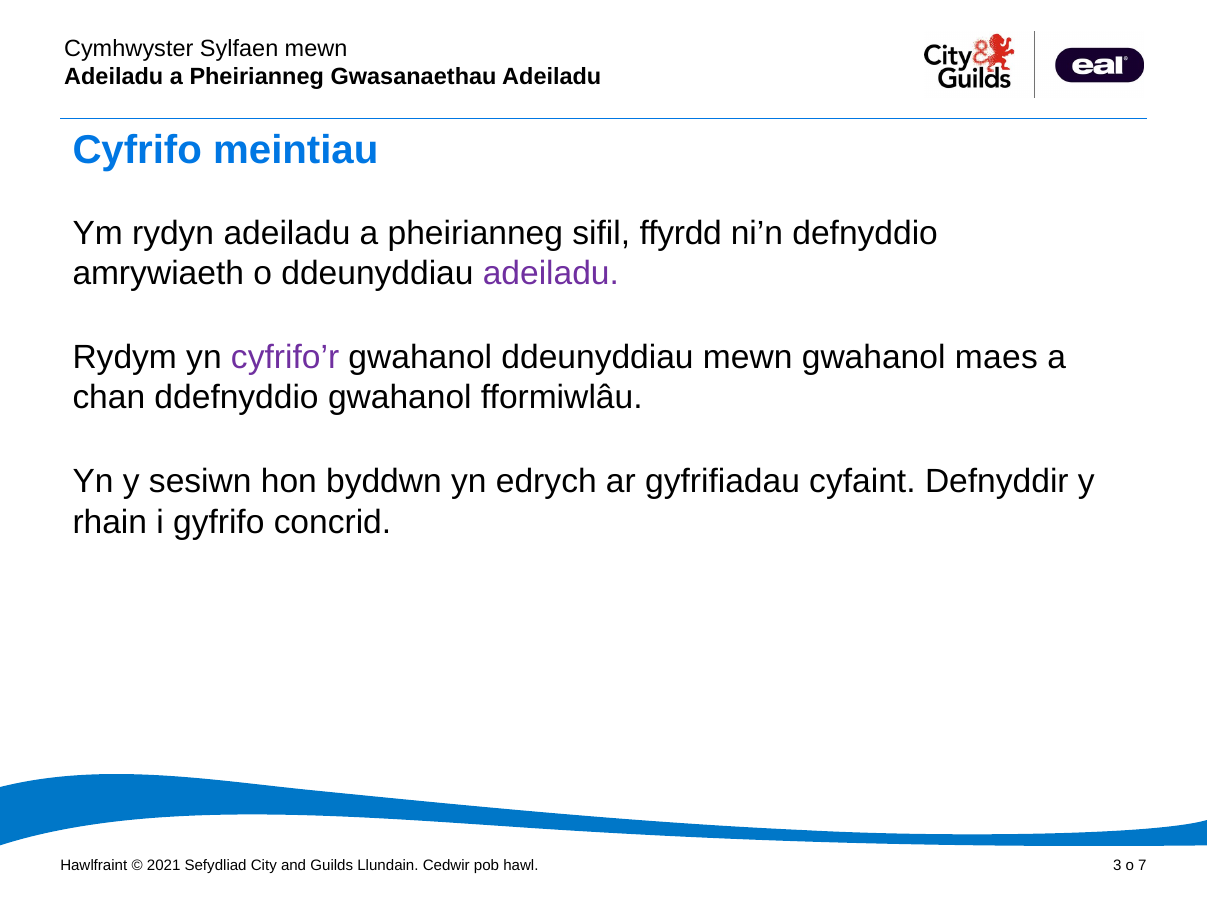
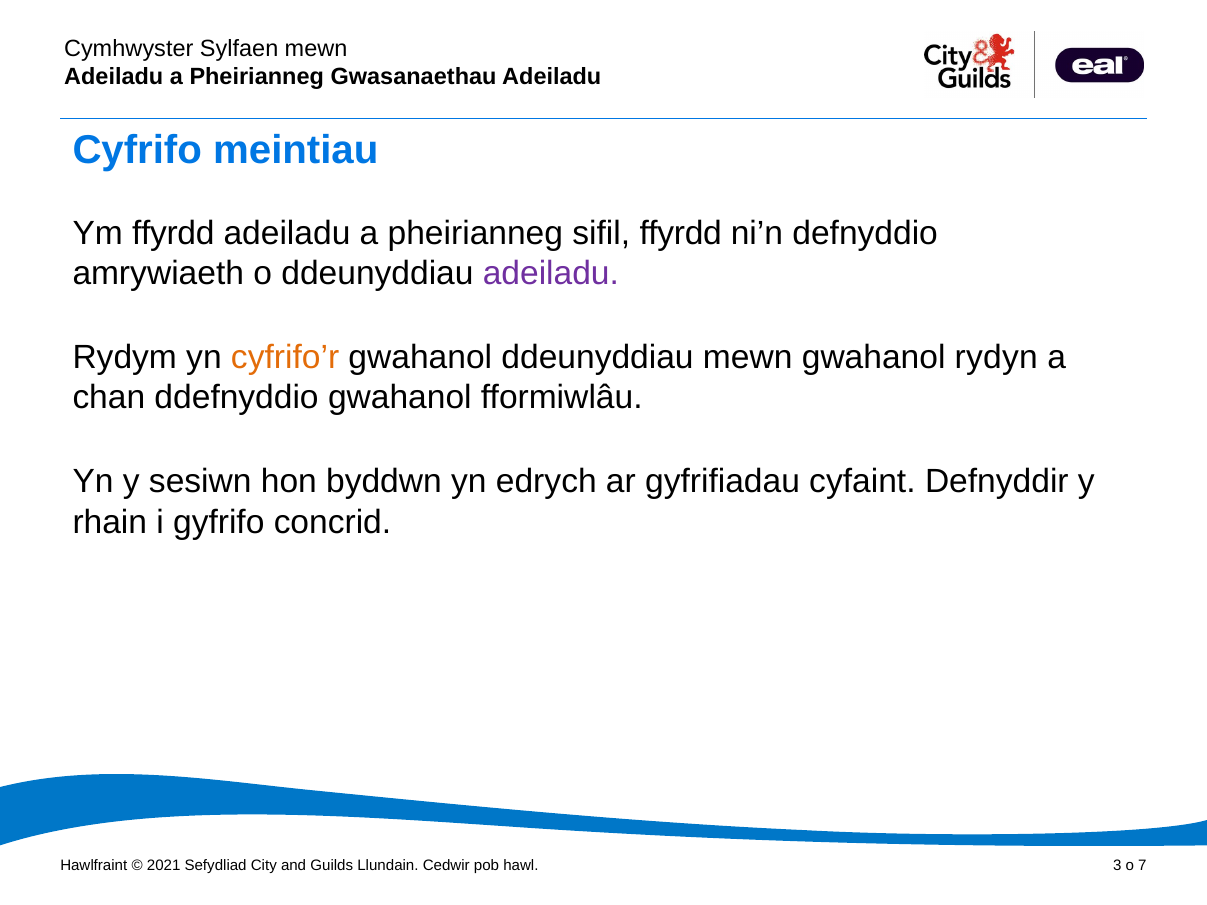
Ym rydyn: rydyn -> ffyrdd (173, 234)
cyfrifo’r colour: purple -> orange (285, 358)
maes: maes -> rydyn (996, 358)
